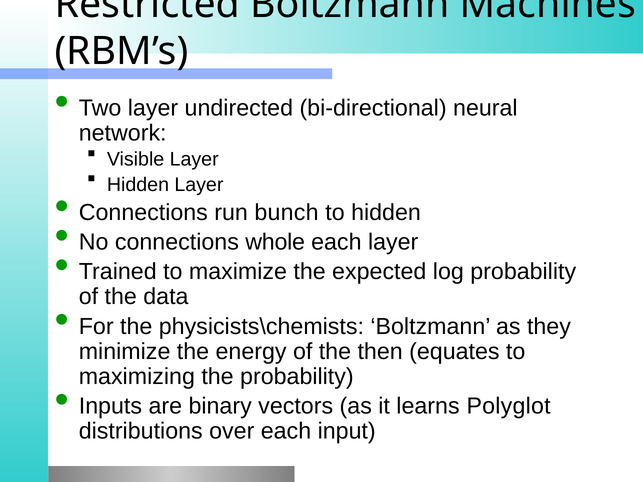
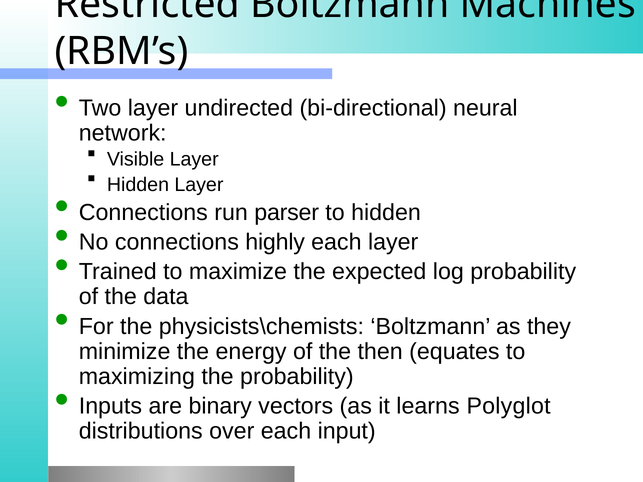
bunch: bunch -> parser (287, 213)
whole: whole -> highly (275, 242)
